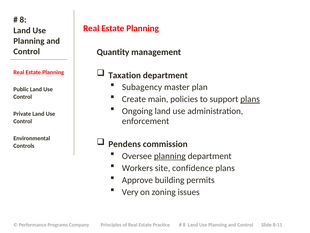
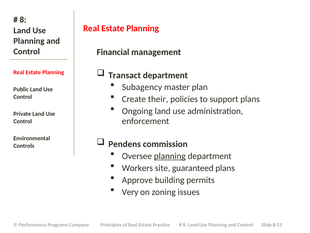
Quantity: Quantity -> Financial (113, 52)
Taxation: Taxation -> Transact (125, 75)
main: main -> their (158, 99)
plans underline: present -> none (250, 99)
confidence: confidence -> guaranteed (193, 168)
